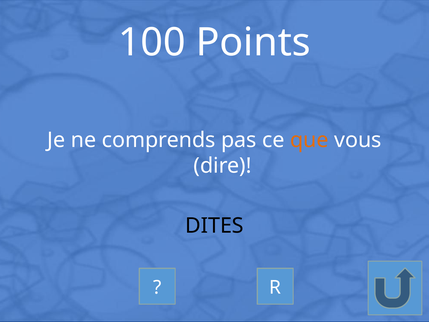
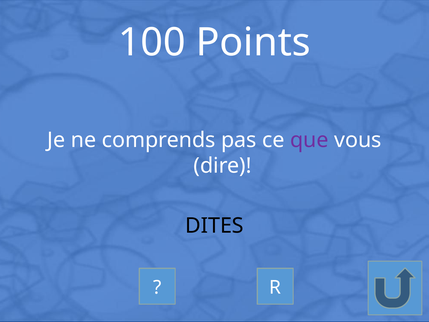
que colour: orange -> purple (309, 140)
